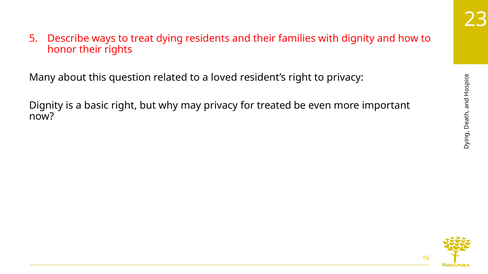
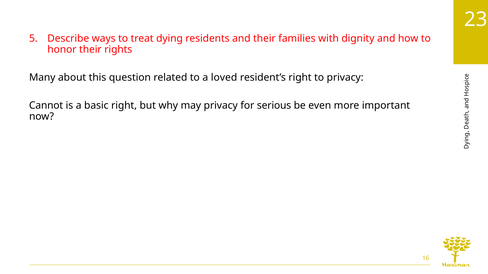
Dignity: Dignity -> Cannot (46, 106)
treated: treated -> serious (274, 106)
